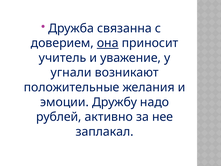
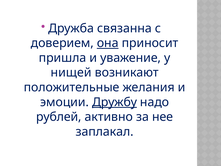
учитель: учитель -> пришла (63, 58)
угнали: угнали -> нищей (71, 72)
Дружбу underline: none -> present (114, 102)
